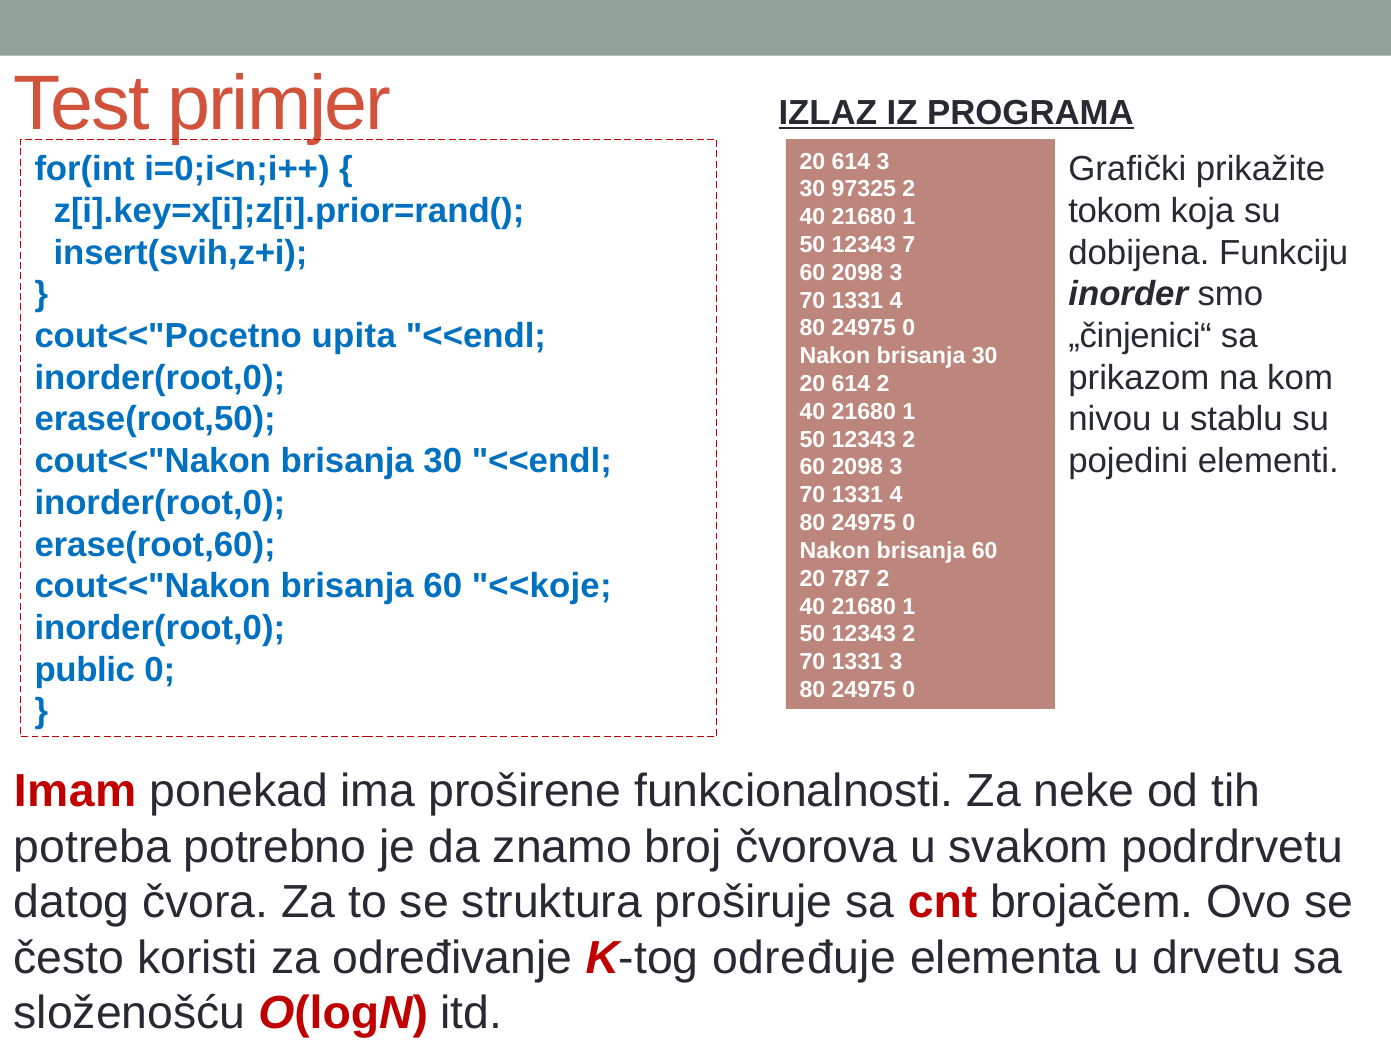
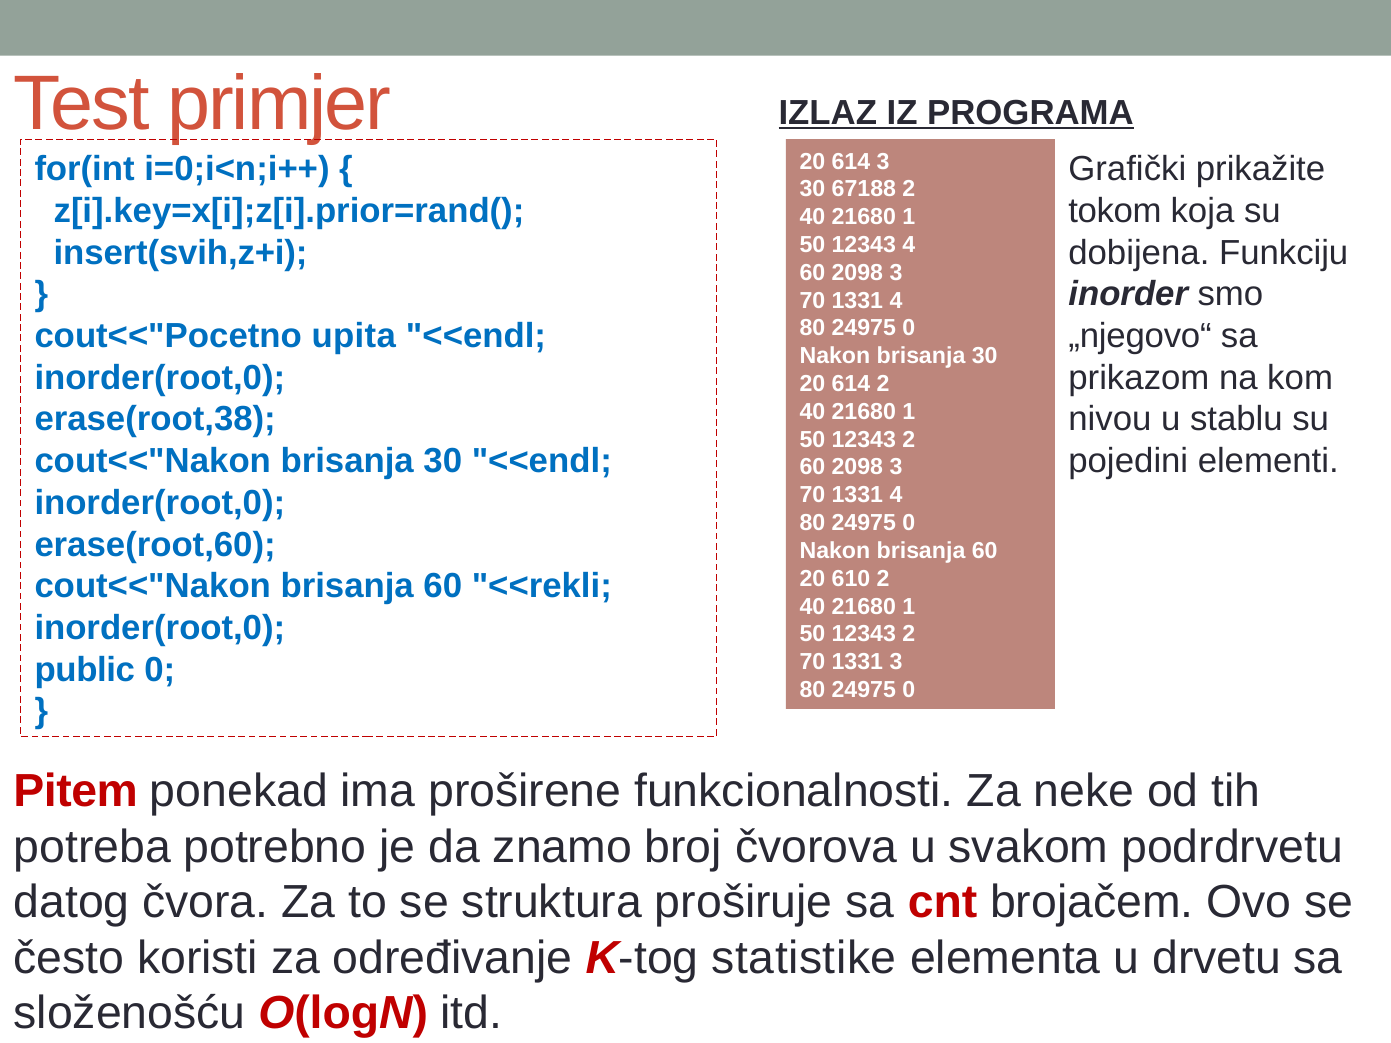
97325: 97325 -> 67188 (864, 189)
12343 7: 7 -> 4 (909, 245)
„činjenici“: „činjenici“ -> „njegovo“ (1140, 336)
erase(root,50: erase(root,50 -> erase(root,38 (155, 420)
787: 787 -> 610 (851, 579)
<<koje: <<koje -> <<rekli (542, 586)
Imam: Imam -> Pitem (76, 791)
određuje: određuje -> statistike (804, 958)
